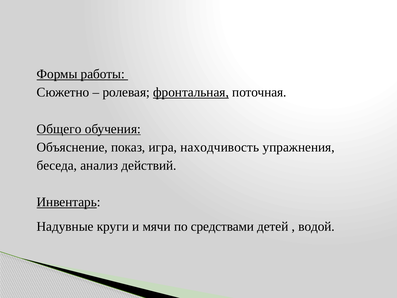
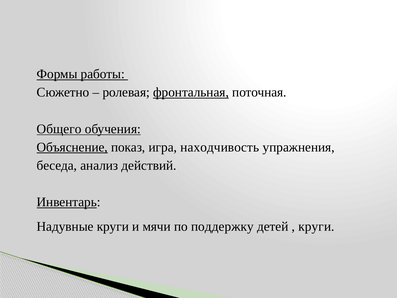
Объяснение underline: none -> present (72, 147)
средствами: средствами -> поддержку (222, 226)
водой: водой -> круги (316, 226)
